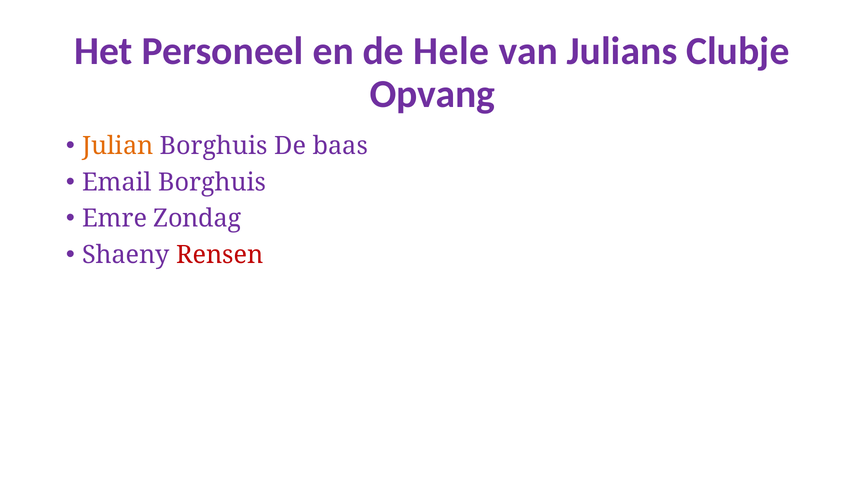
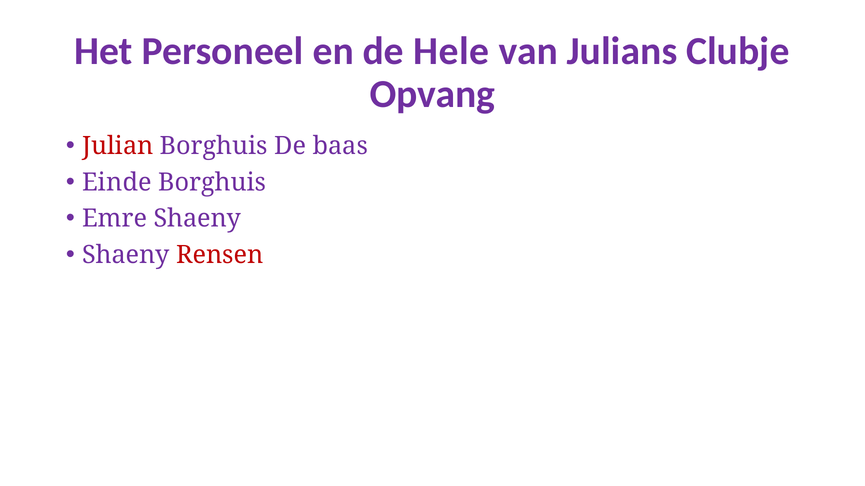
Julian colour: orange -> red (118, 146)
Email: Email -> Einde (117, 183)
Emre Zondag: Zondag -> Shaeny (197, 219)
